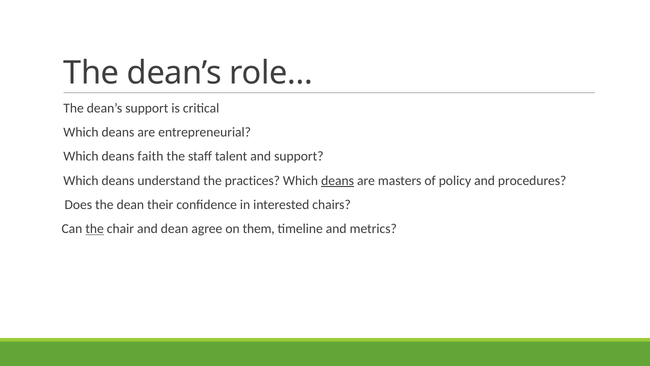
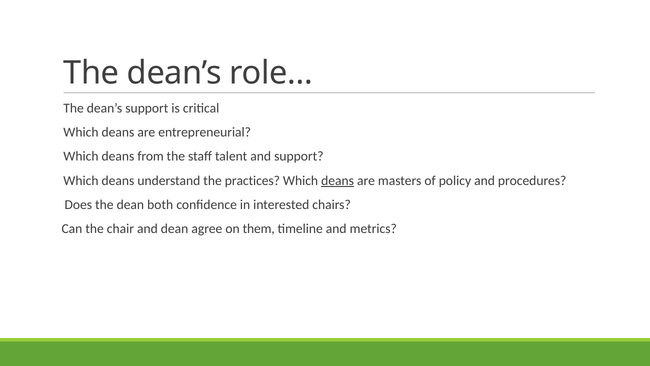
faith: faith -> from (151, 156)
their: their -> both (160, 204)
the underline: present -> none (95, 229)
